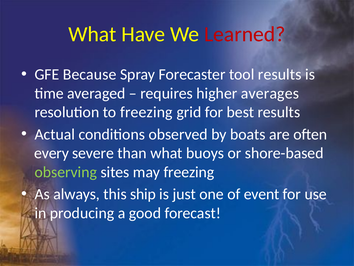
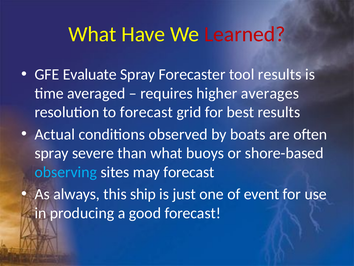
Because: Because -> Evaluate (90, 74)
to freezing: freezing -> forecast (146, 112)
every: every -> spray (52, 153)
observing colour: light green -> light blue (66, 172)
may freezing: freezing -> forecast (189, 172)
